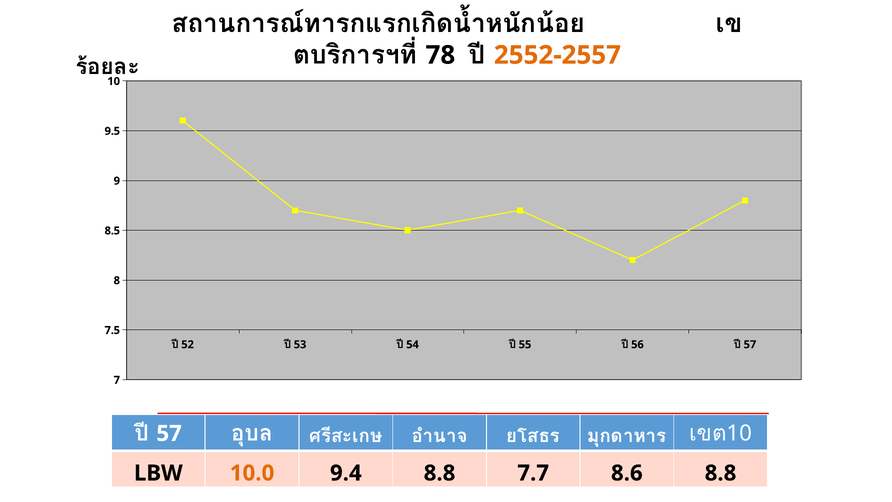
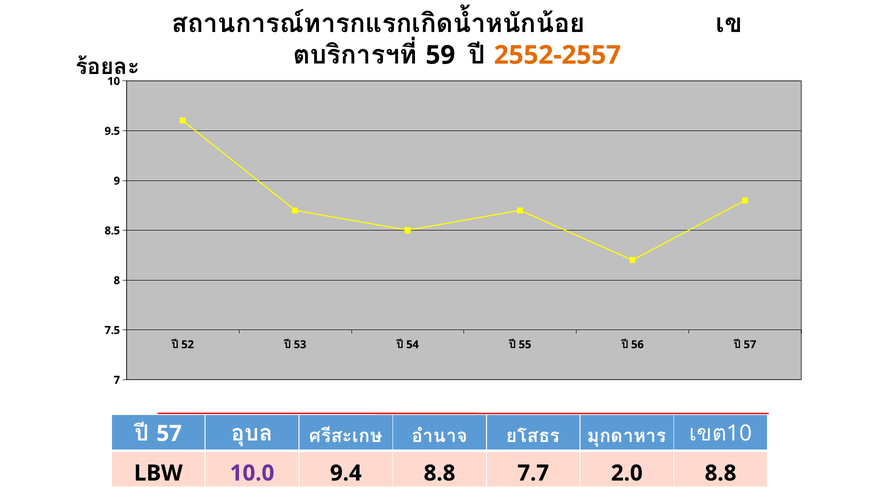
78: 78 -> 59 (440, 55)
10.0 colour: orange -> purple (252, 473)
8.6: 8.6 -> 2.0 (627, 473)
